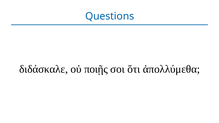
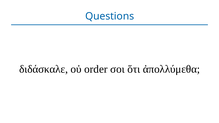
ποιῇς: ποιῇς -> order (96, 69)
